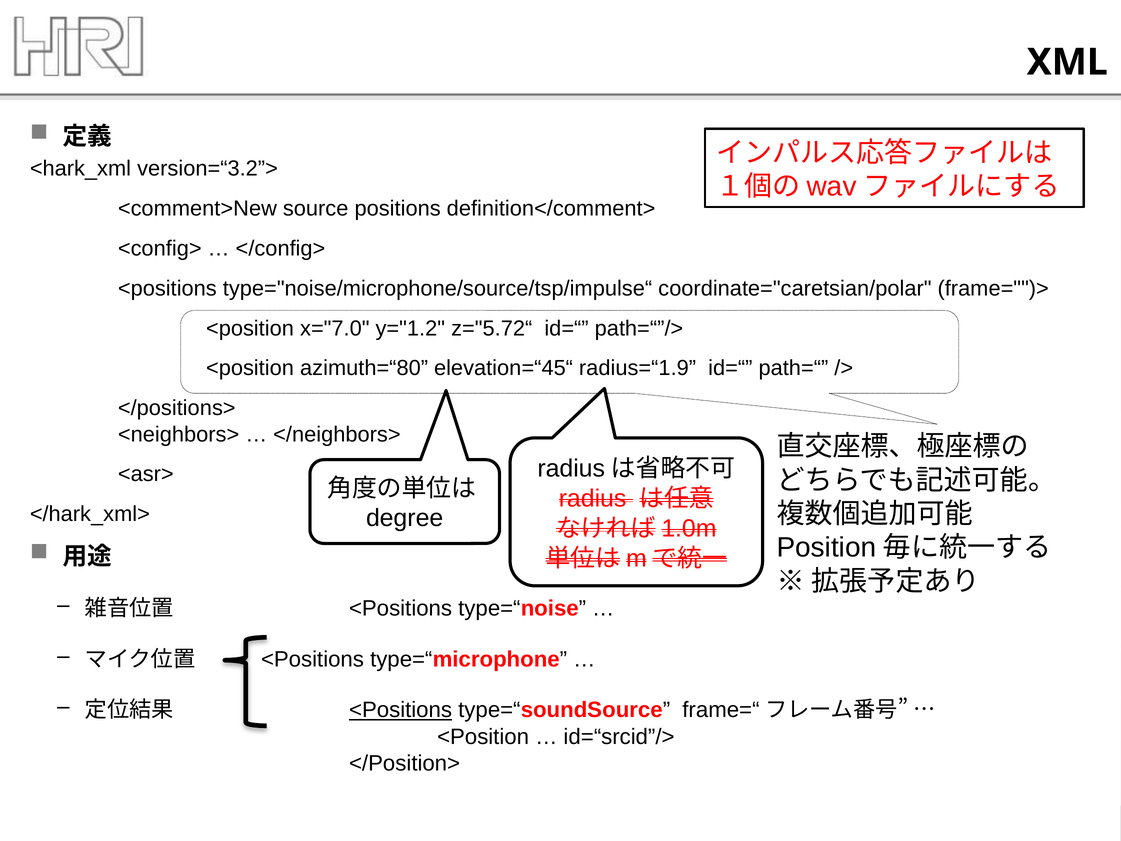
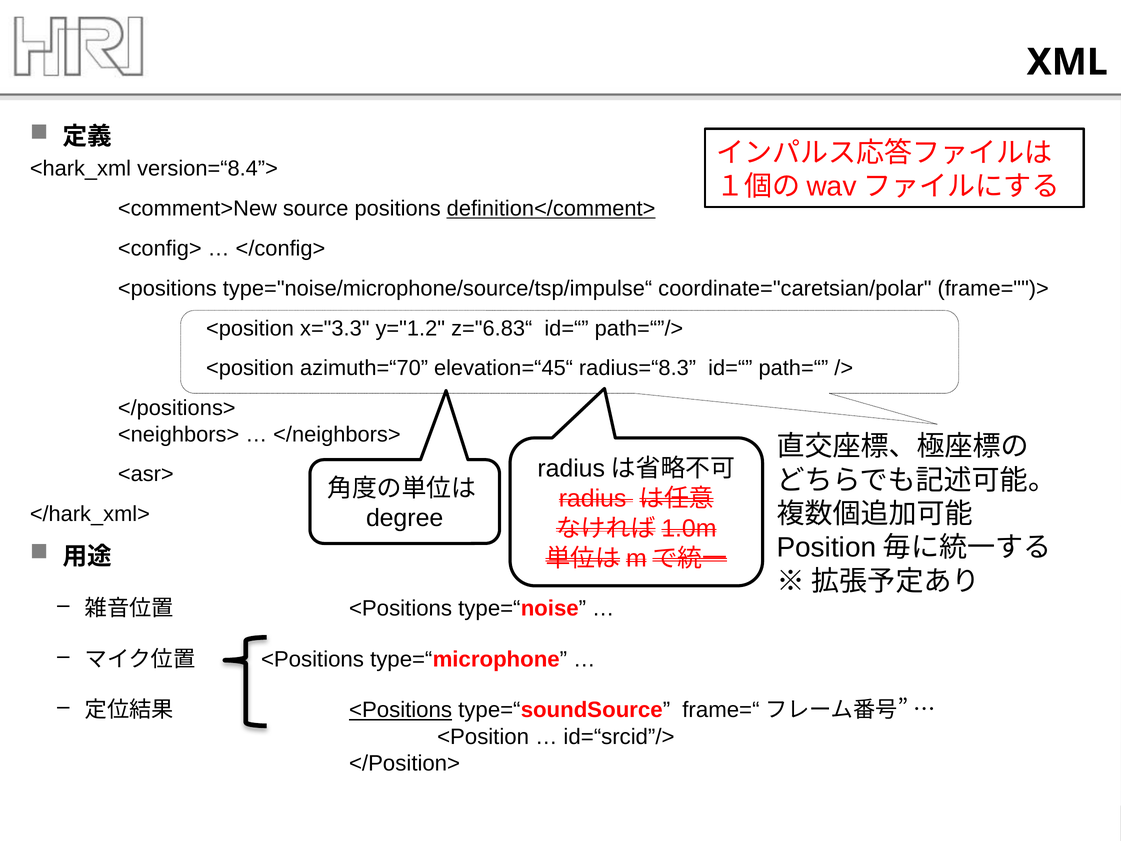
version=“3.2”>: version=“3.2”> -> version=“8.4”> (208, 169)
definition</comment> underline: none -> present (551, 209)
x="7.0: x="7.0 -> x="3.3 (335, 328)
z="5.72“: z="5.72“ -> z="6.83“ (492, 328)
azimuth=“80: azimuth=“80 -> azimuth=“70 (364, 368)
radius=“1.9: radius=“1.9 -> radius=“8.3 (638, 368)
